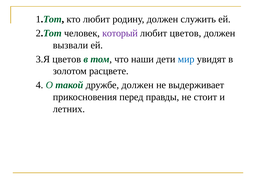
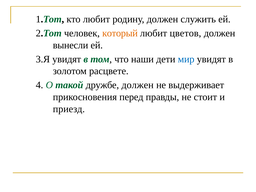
который colour: purple -> orange (120, 33)
вызвали: вызвали -> вынесли (71, 45)
3.Я цветов: цветов -> увидят (67, 59)
летних: летних -> приезд (69, 109)
